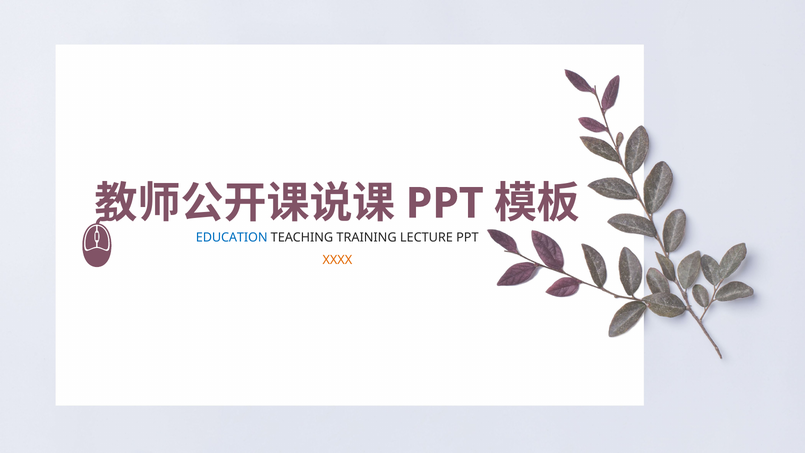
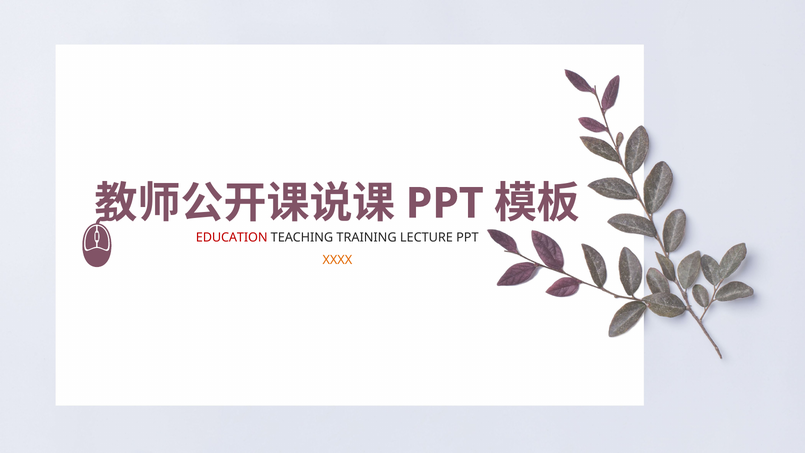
EDUCATION colour: blue -> red (232, 237)
